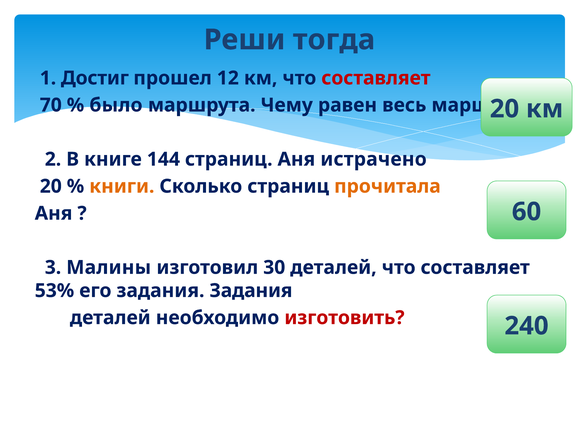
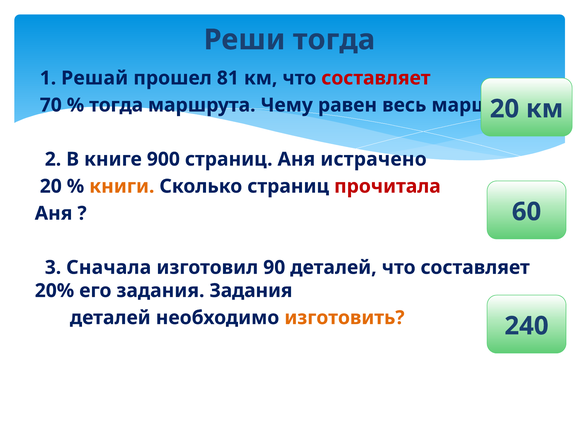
Достиг: Достиг -> Решай (95, 78)
12: 12 -> 81 (228, 78)
было: было -> тогда (116, 105)
144: 144 -> 900 (163, 159)
прочитала colour: orange -> red (387, 186)
Малины: Малины -> Сначала (109, 267)
30: 30 -> 90 (274, 267)
53%: 53% -> 20% (54, 290)
изготовить colour: red -> orange (344, 317)
